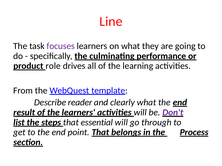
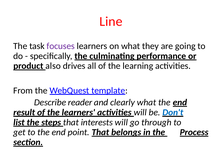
role: role -> also (53, 66)
Don't colour: purple -> blue (173, 113)
essential: essential -> interests (97, 123)
